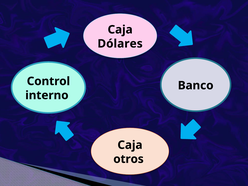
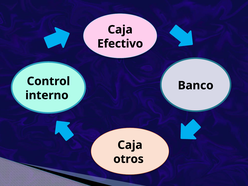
Dólares: Dólares -> Efectivo (120, 44)
